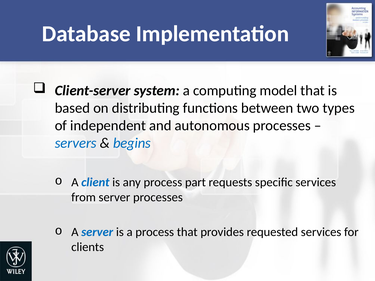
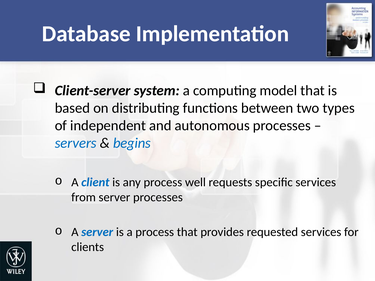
part: part -> well (195, 182)
